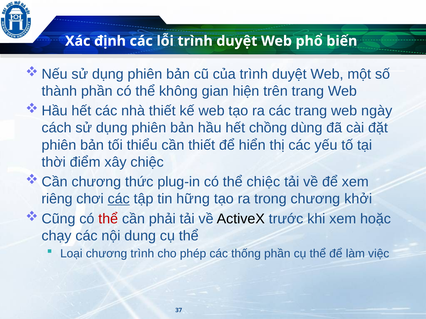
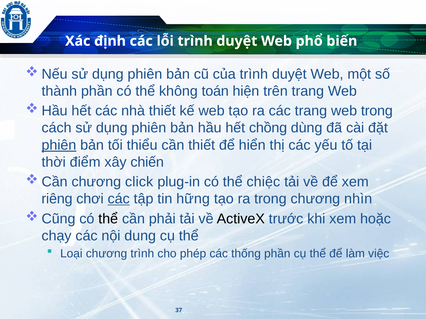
gian: gian -> toán (215, 91)
web ngày: ngày -> trong (377, 111)
phiên underline: none -> present (59, 145)
xây chiệc: chiệc -> chiến (147, 162)
thức: thức -> click (139, 182)
khởi: khởi -> nhìn (358, 199)
thể colour: red -> black (108, 219)
